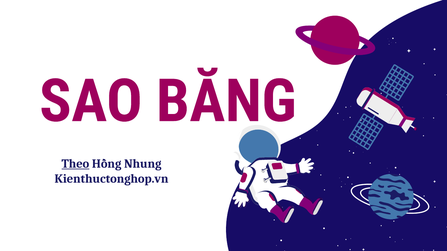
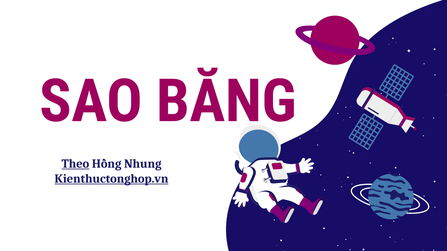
Kienthuctonghop.vn underline: none -> present (111, 179)
